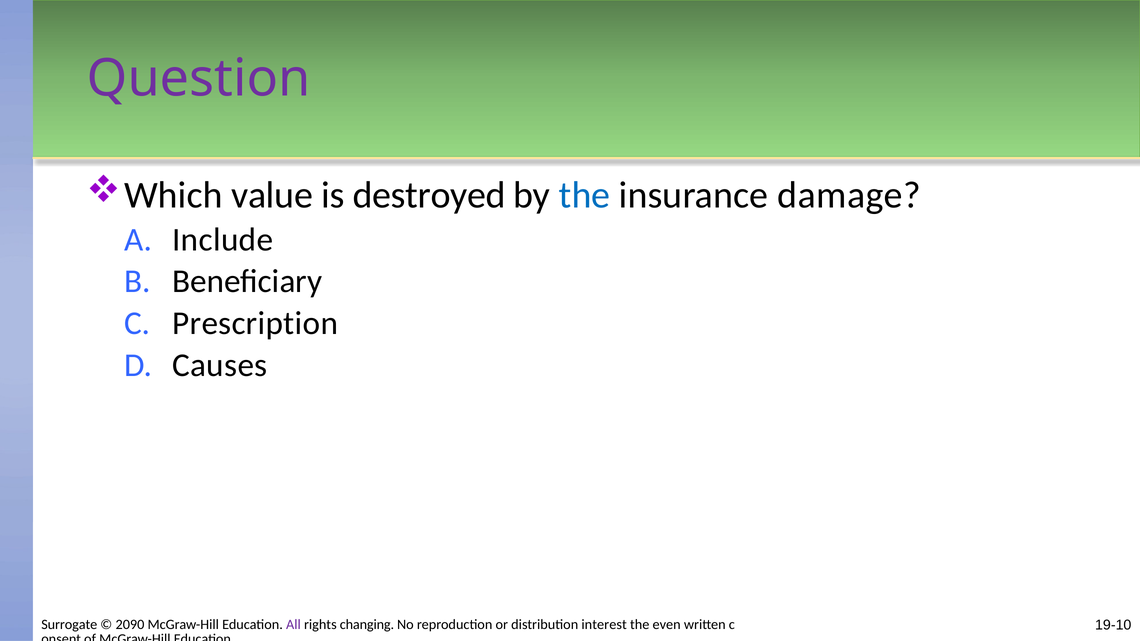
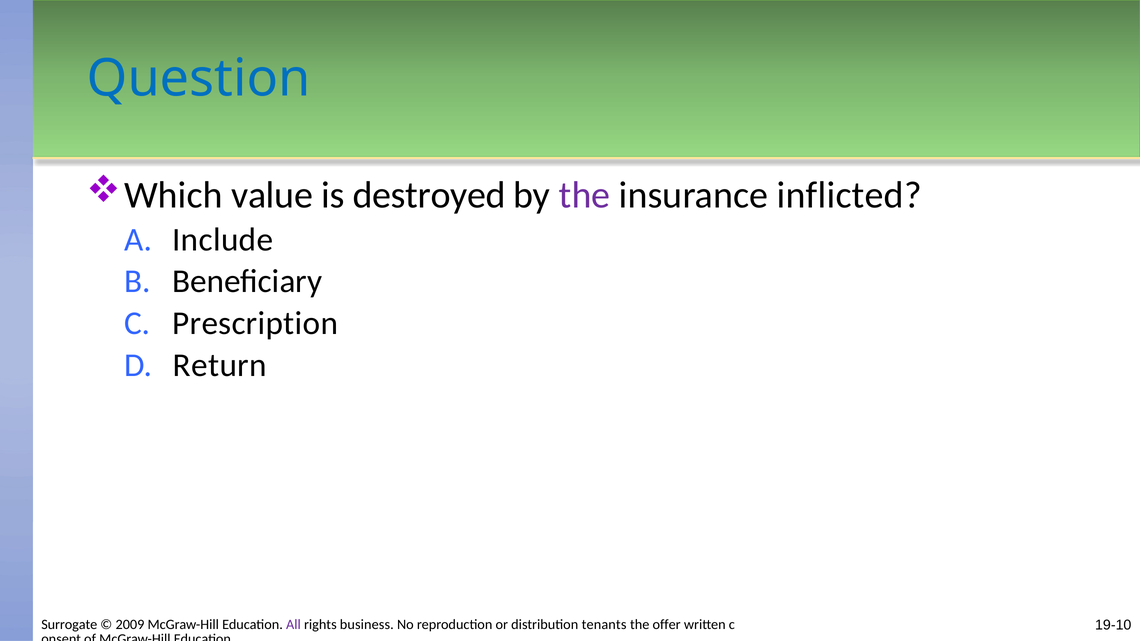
Question colour: purple -> blue (199, 79)
the colour: blue -> purple (585, 195)
damage: damage -> inflicted (849, 195)
Causes: Causes -> Return (220, 365)
2090: 2090 -> 2009 (130, 625)
changing: changing -> business (367, 625)
interest: interest -> tenants (604, 625)
even: even -> offer (667, 625)
